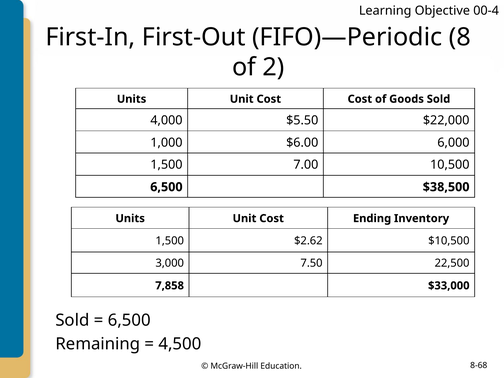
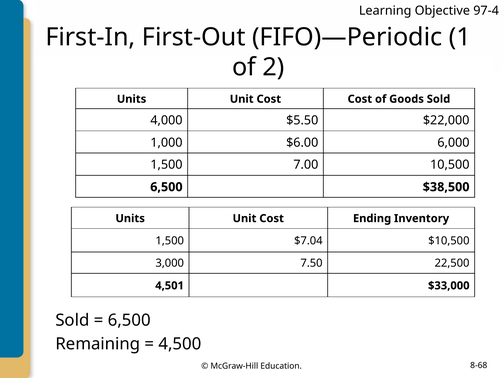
00-4: 00-4 -> 97-4 (486, 11)
8: 8 -> 1 (460, 37)
$2.62: $2.62 -> $7.04 (308, 241)
7,858: 7,858 -> 4,501 (170, 286)
